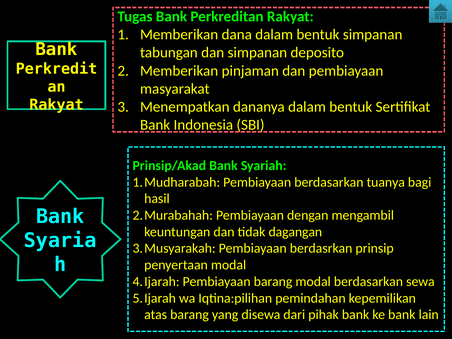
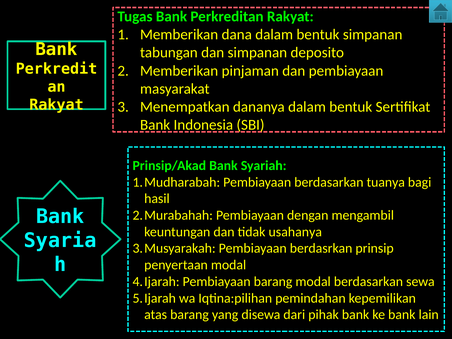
dagangan: dagangan -> usahanya (295, 232)
